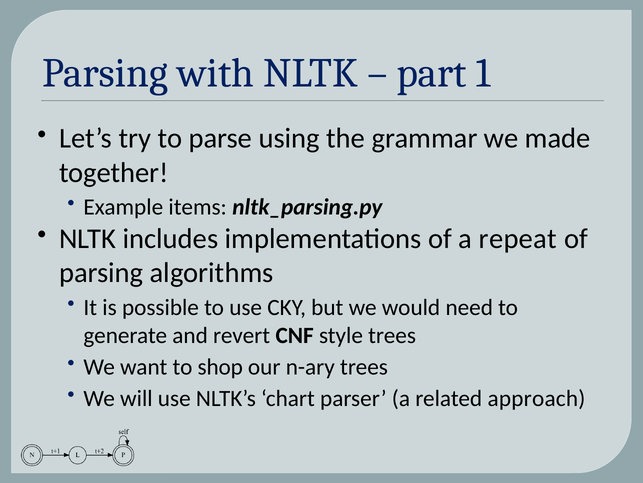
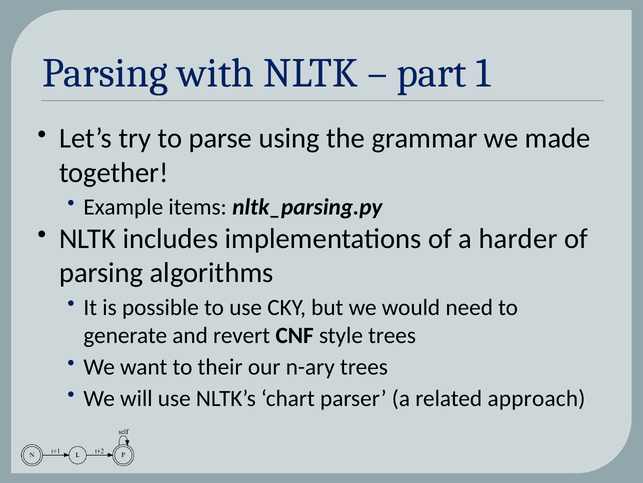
repeat: repeat -> harder (518, 238)
shop: shop -> their (220, 366)
